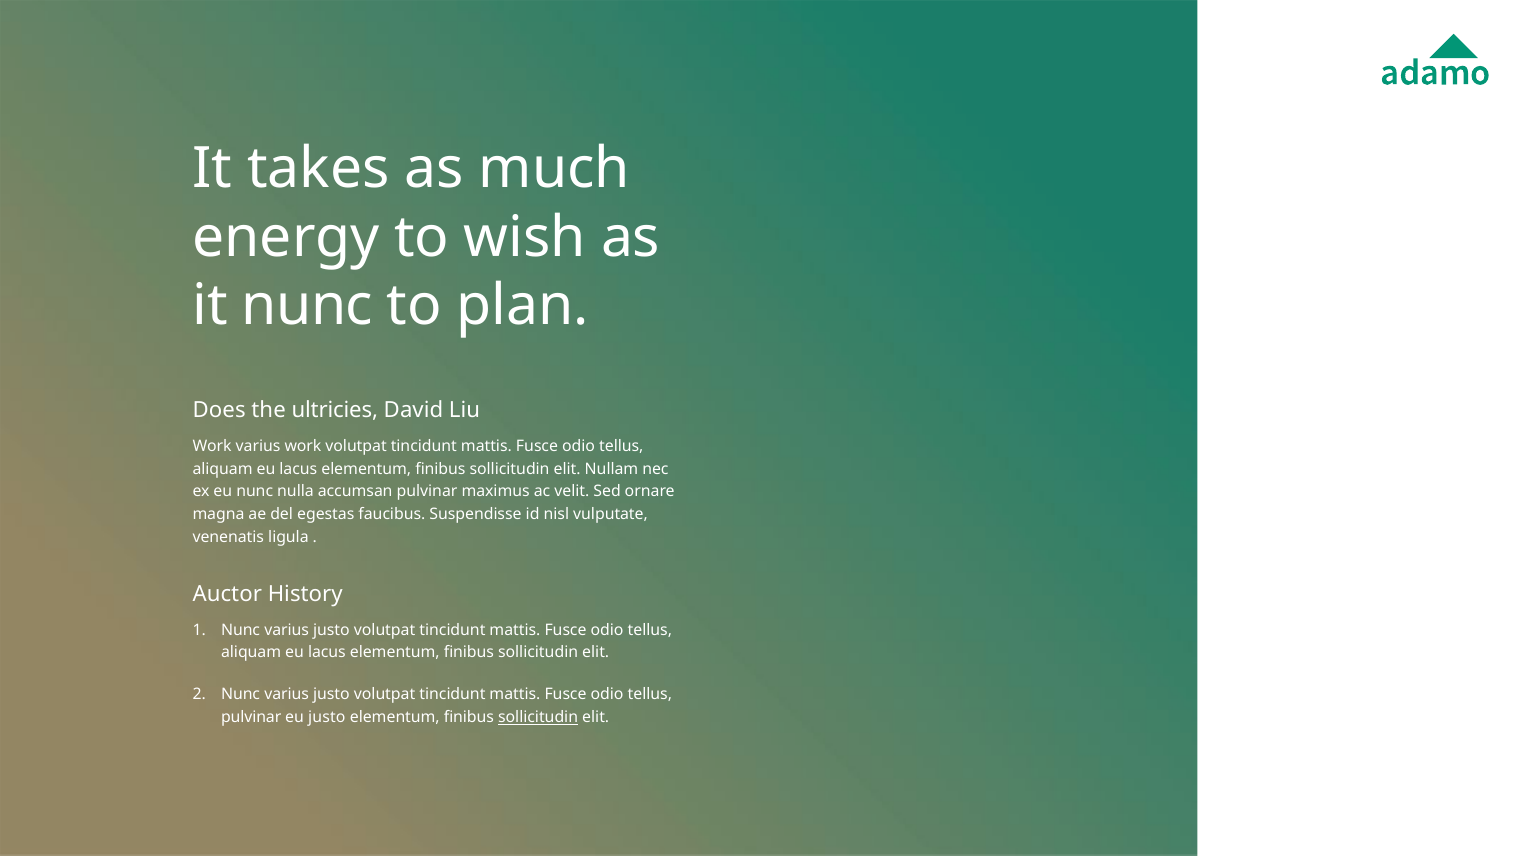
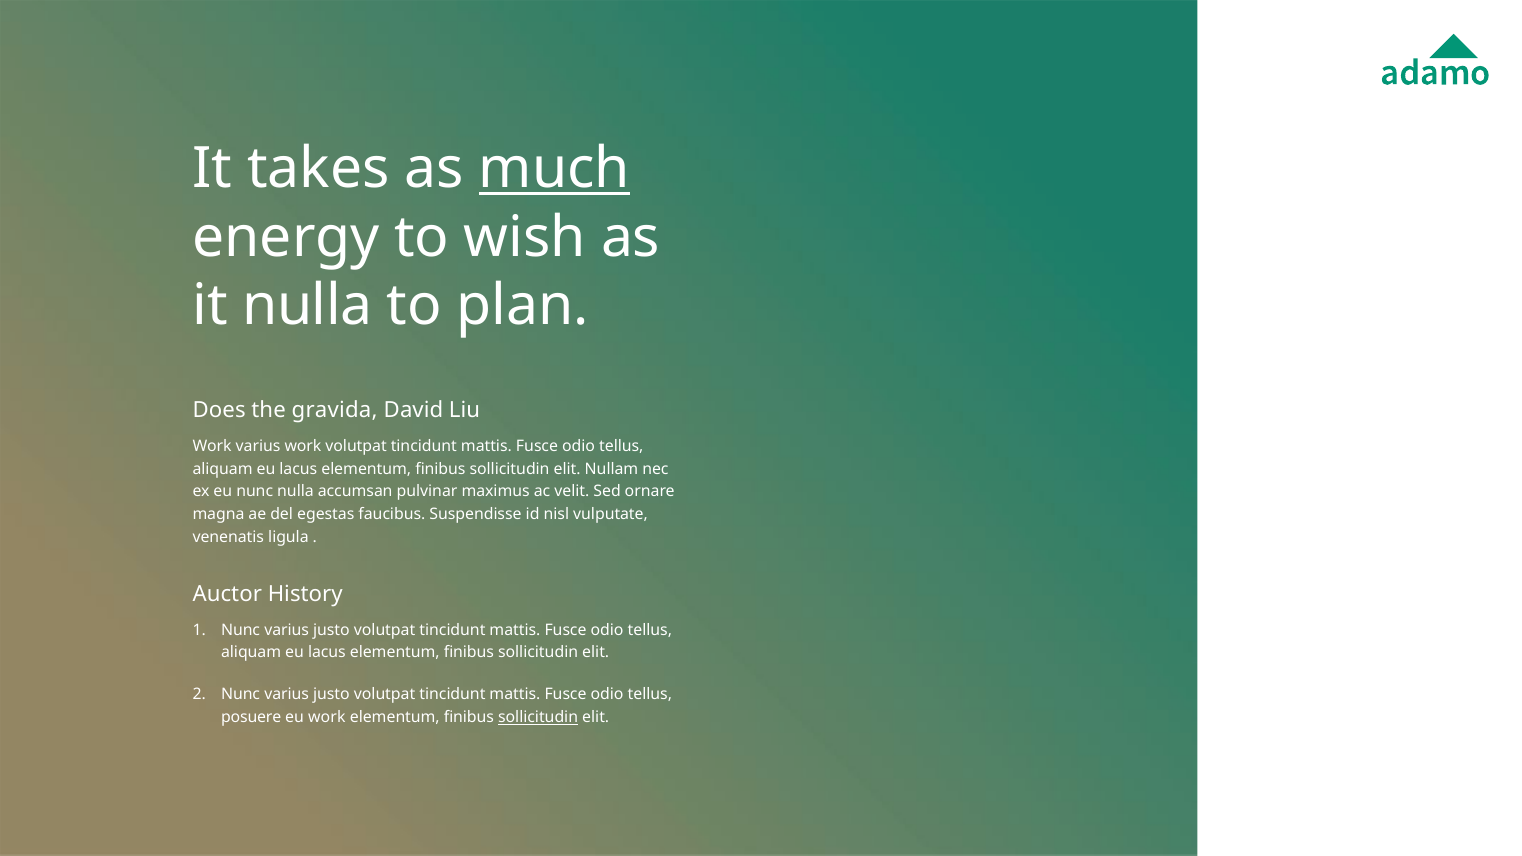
much underline: none -> present (554, 169)
it nunc: nunc -> nulla (307, 306)
ultricies: ultricies -> gravida (335, 410)
pulvinar: pulvinar -> posuere (251, 717)
eu justo: justo -> work (327, 717)
